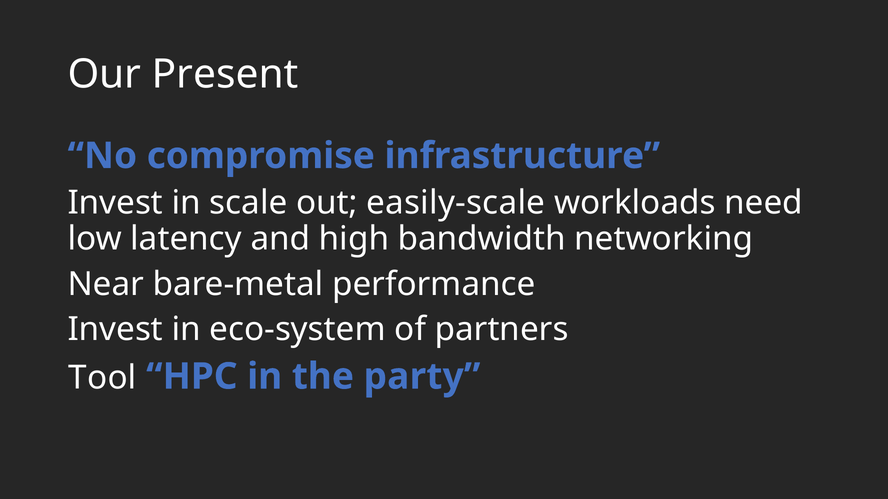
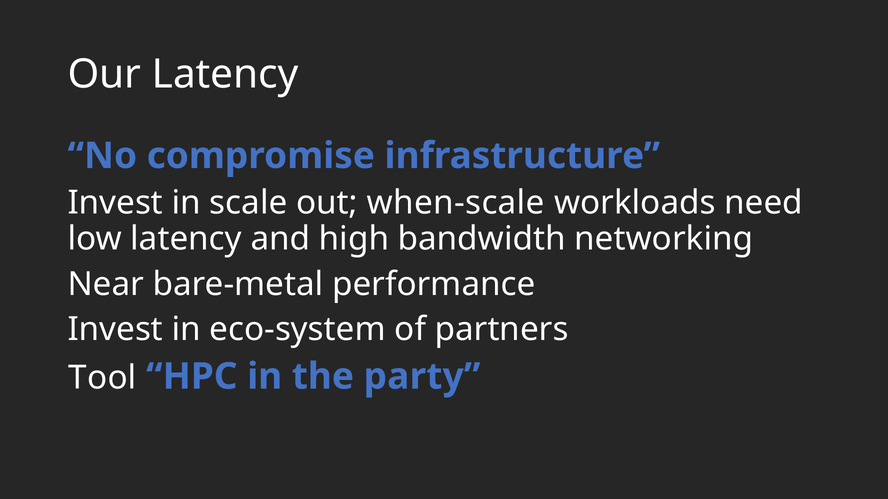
Our Present: Present -> Latency (225, 75)
easily-scale: easily-scale -> when-scale (456, 203)
